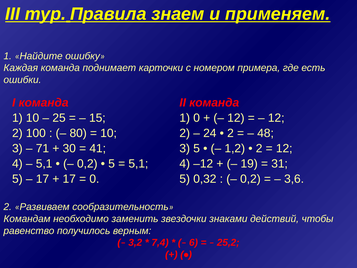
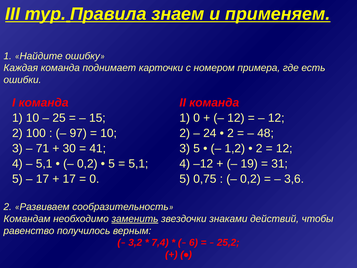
80: 80 -> 97 (78, 133)
0,32: 0,32 -> 0,75 (205, 179)
заменить underline: none -> present (135, 219)
